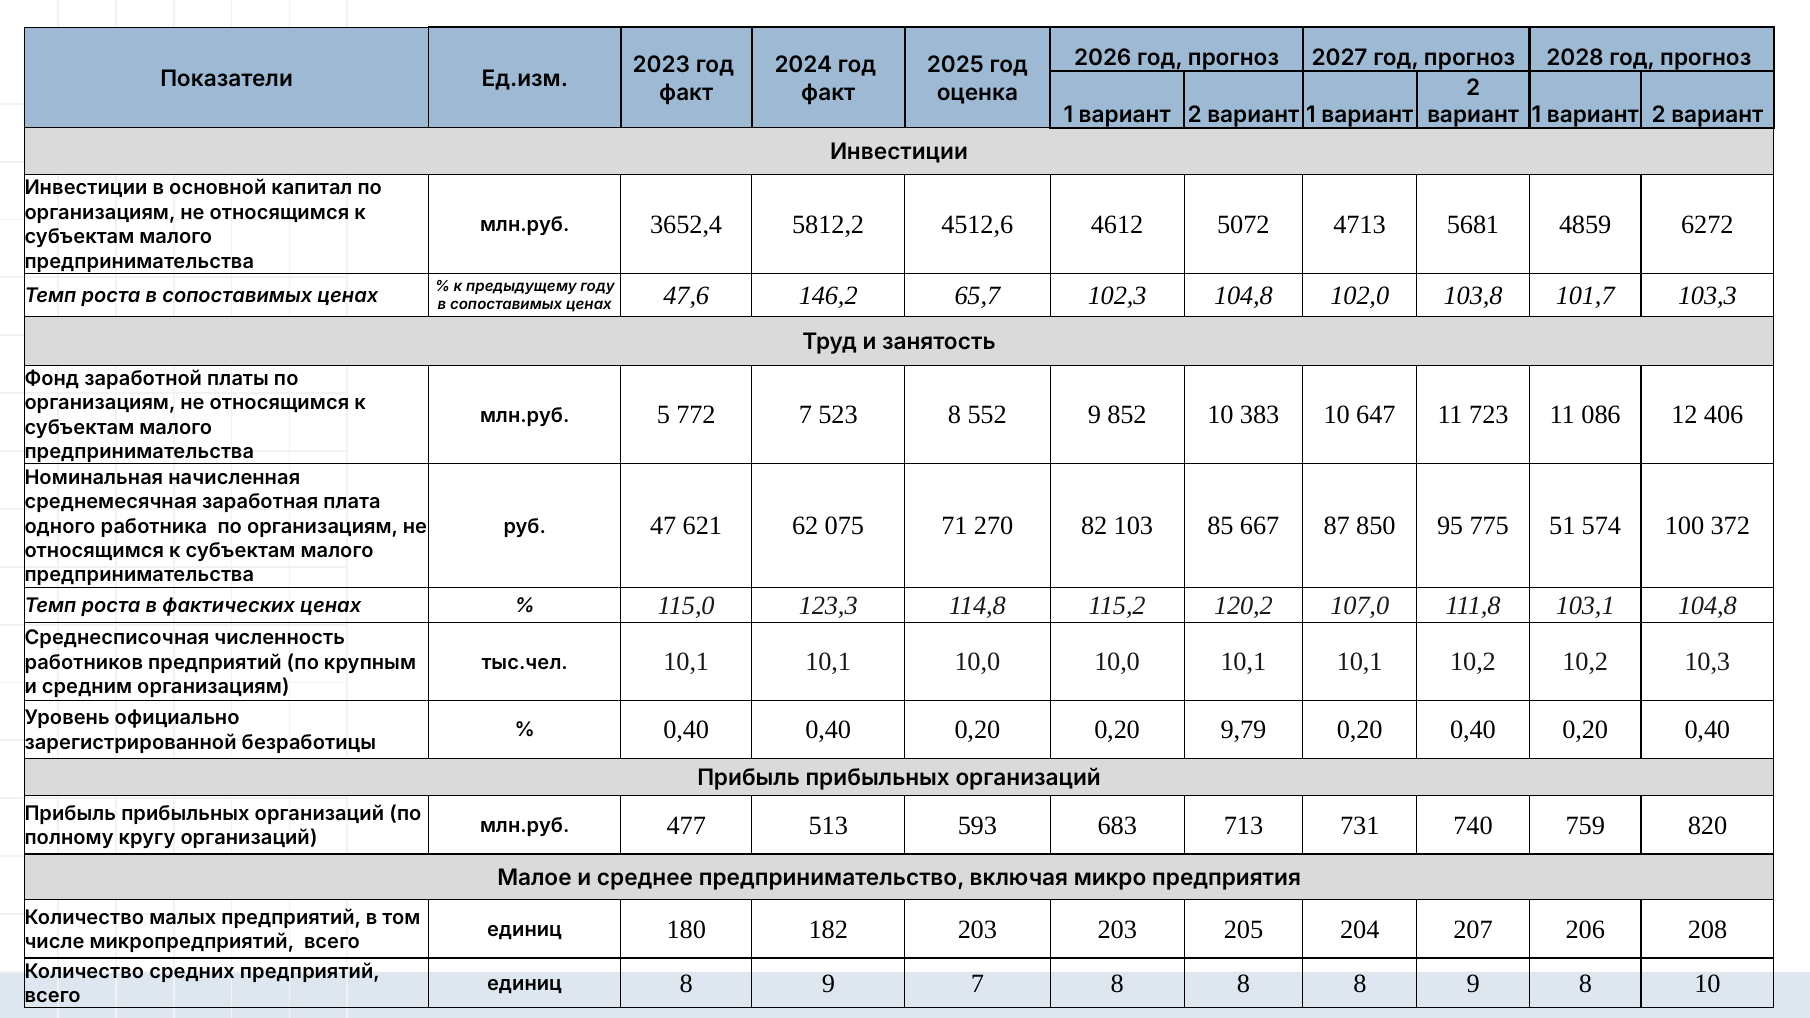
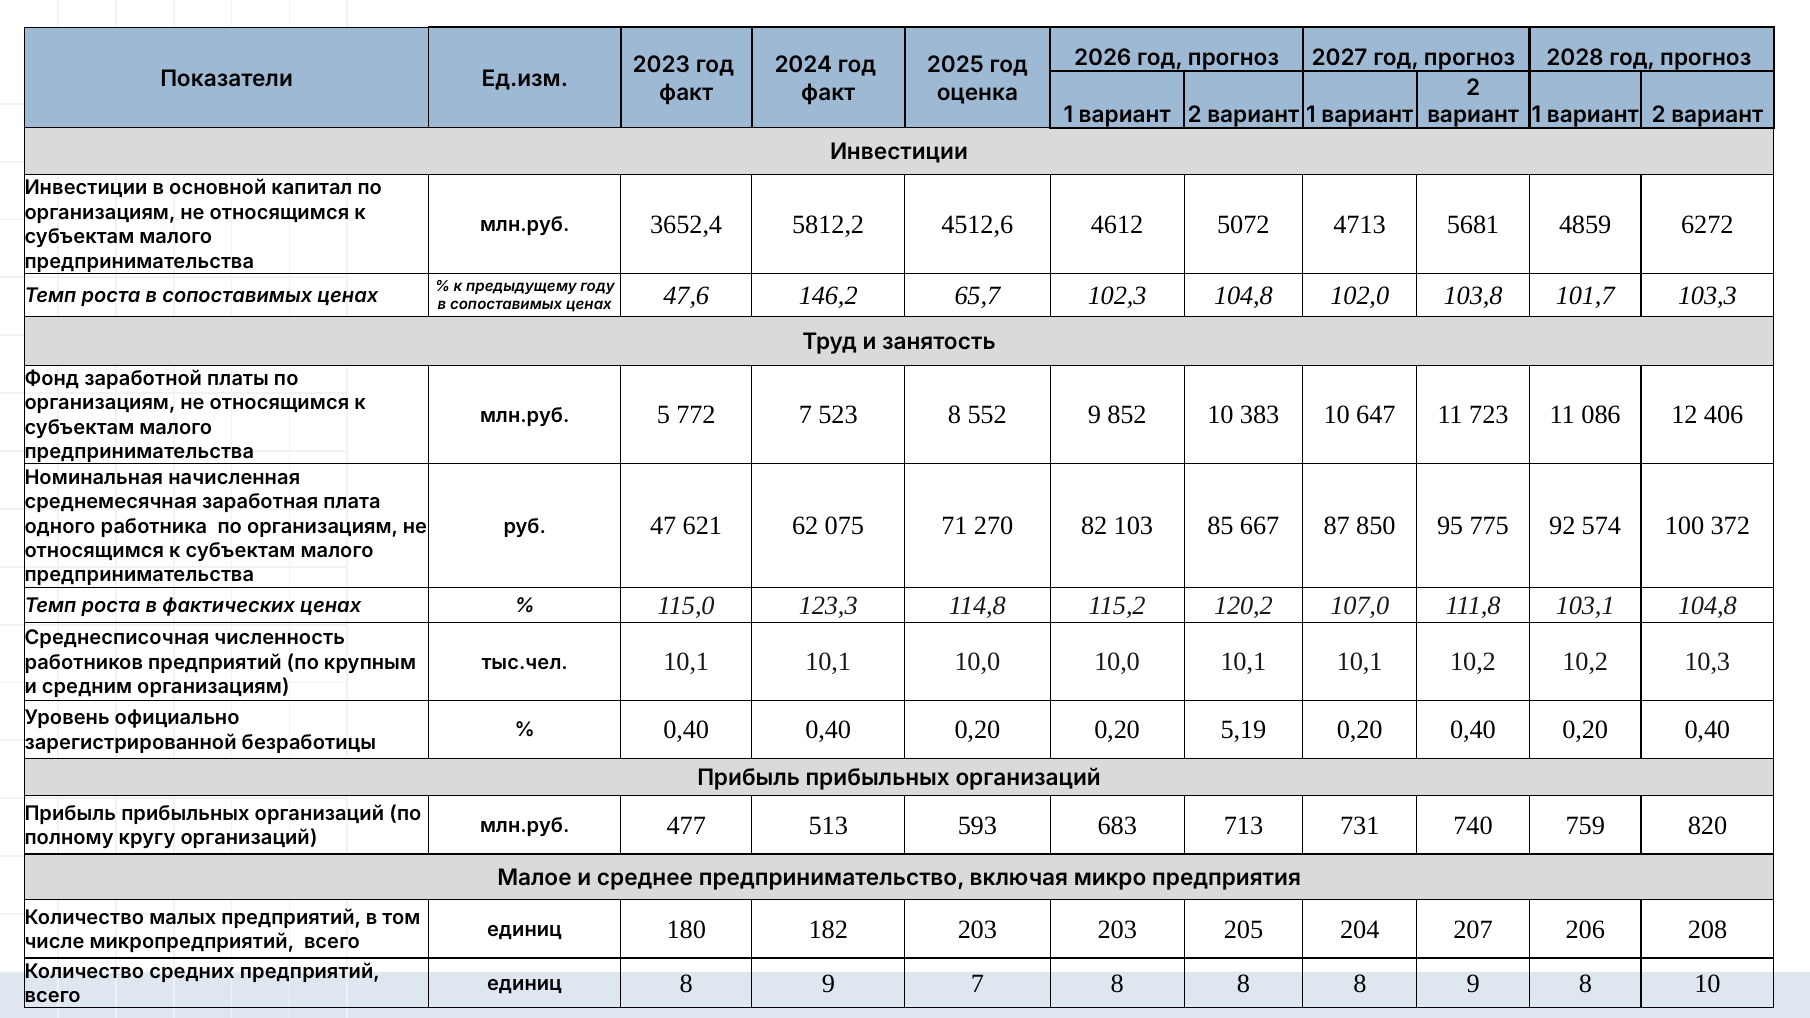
51: 51 -> 92 (1562, 526)
9,79: 9,79 -> 5,19 (1243, 730)
